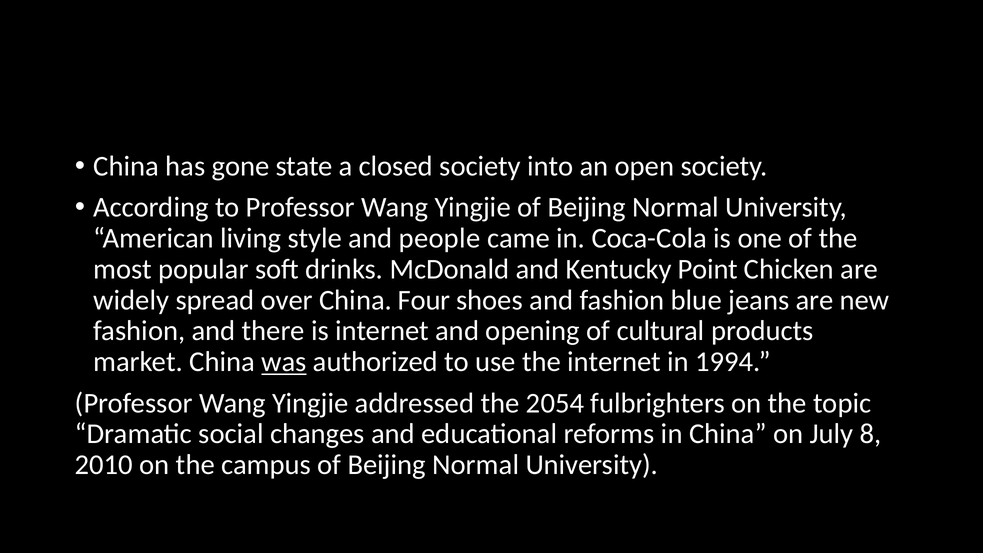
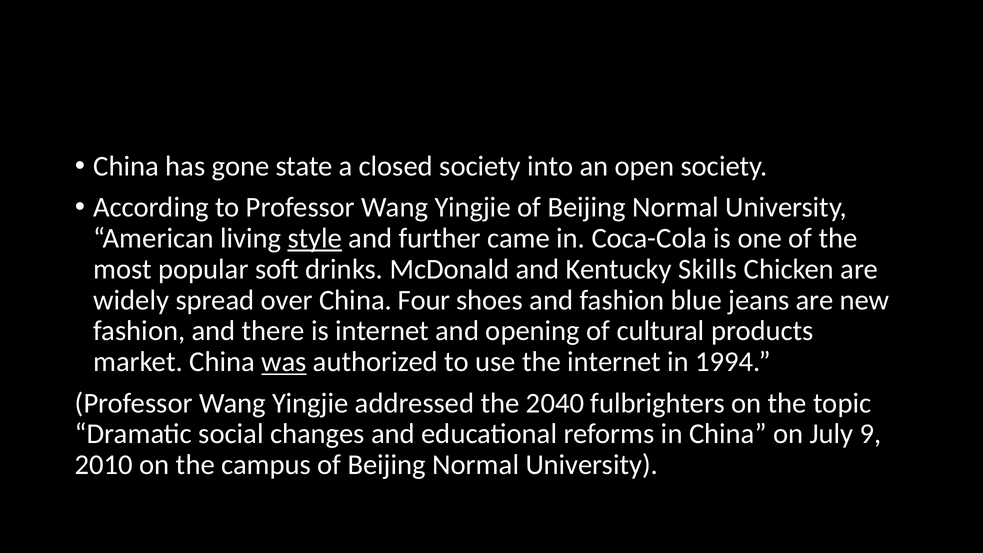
style underline: none -> present (315, 238)
people: people -> further (440, 238)
Point: Point -> Skills (708, 269)
2054: 2054 -> 2040 (555, 403)
8: 8 -> 9 (871, 434)
